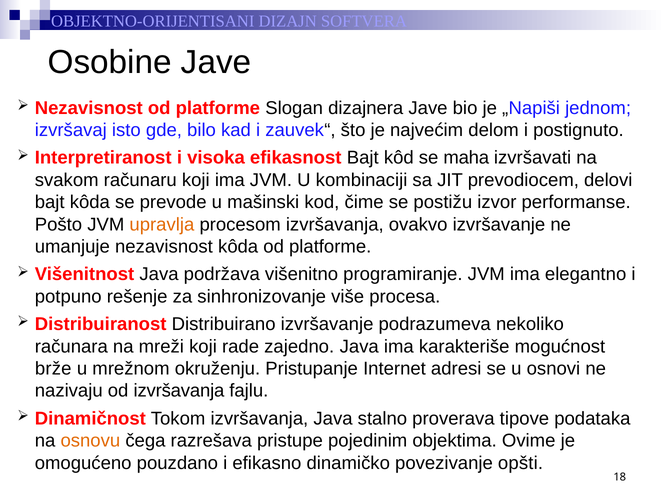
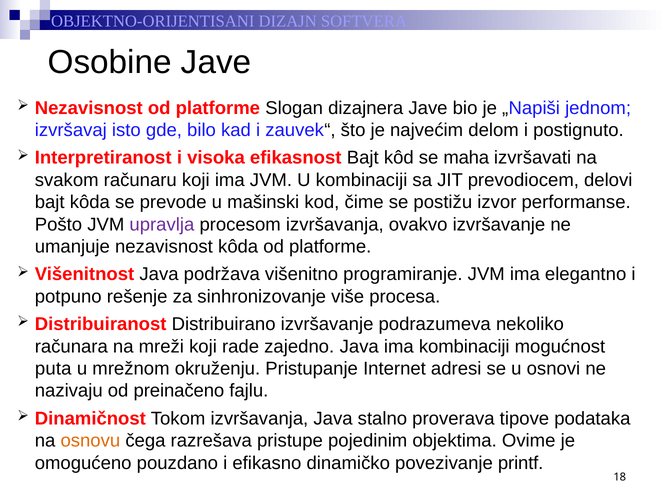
upravlja colour: orange -> purple (162, 225)
ima karakteriše: karakteriše -> kombinaciji (464, 347)
brže: brže -> puta (53, 369)
od izvršavanja: izvršavanja -> preinačeno (179, 391)
opšti: opšti -> printf (521, 463)
